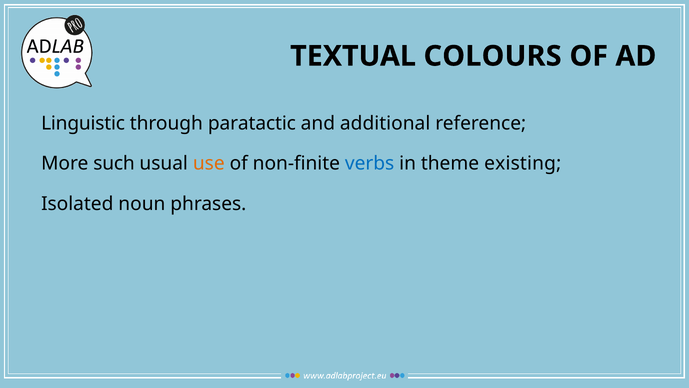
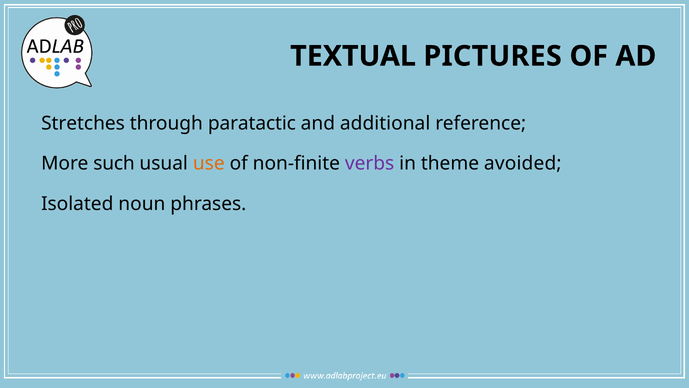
COLOURS: COLOURS -> PICTURES (493, 56)
Linguistic: Linguistic -> Stretches (83, 123)
verbs colour: blue -> purple (370, 163)
existing: existing -> avoided (523, 163)
